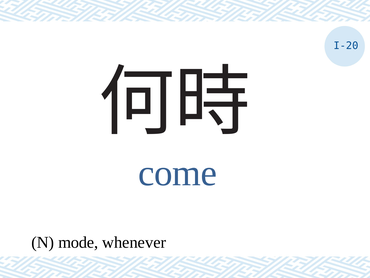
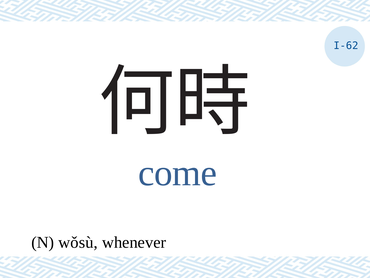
I-20: I-20 -> I-62 (346, 46)
mode: mode -> wǒsù (78, 242)
